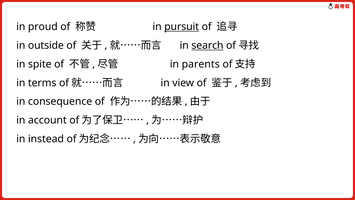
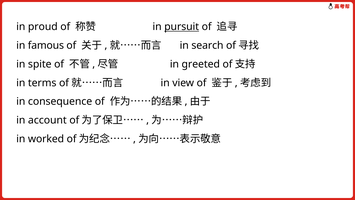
outside: outside -> famous (46, 45)
search underline: present -> none (207, 45)
parents: parents -> greeted (201, 64)
instead: instead -> worked (46, 139)
